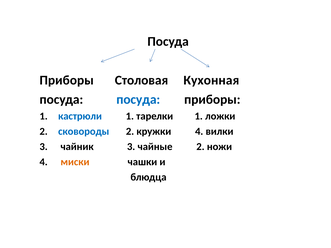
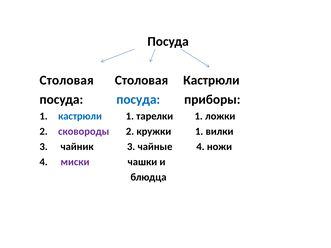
Приборы: Приборы -> Столовая (67, 80)
Столовая Кухонная: Кухонная -> Кастрюли (211, 80)
сковороды colour: blue -> purple (84, 132)
кружки 4: 4 -> 1 (199, 132)
чайные 2: 2 -> 4 (200, 147)
миски colour: orange -> purple (75, 162)
